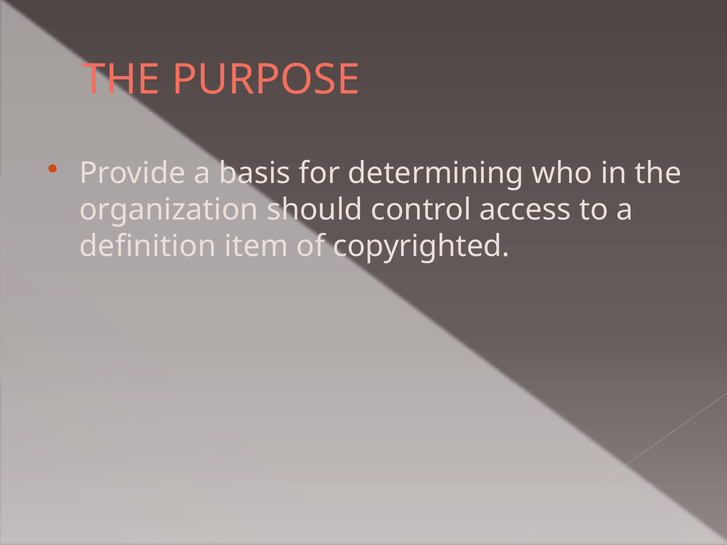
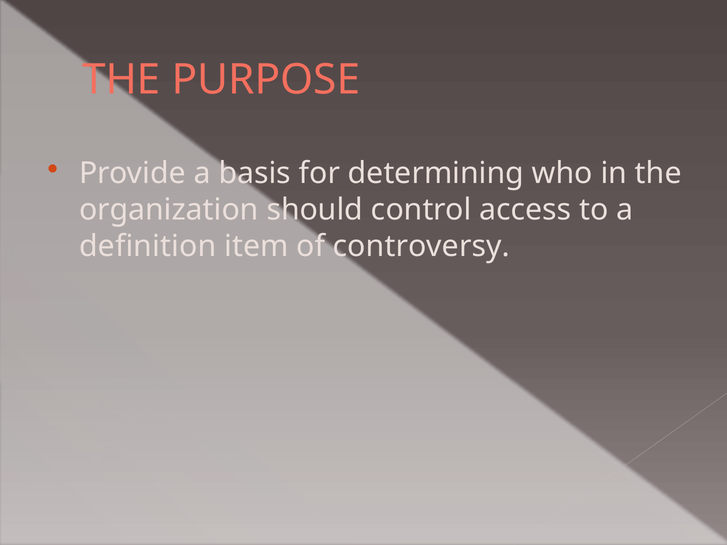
copyrighted: copyrighted -> controversy (421, 246)
